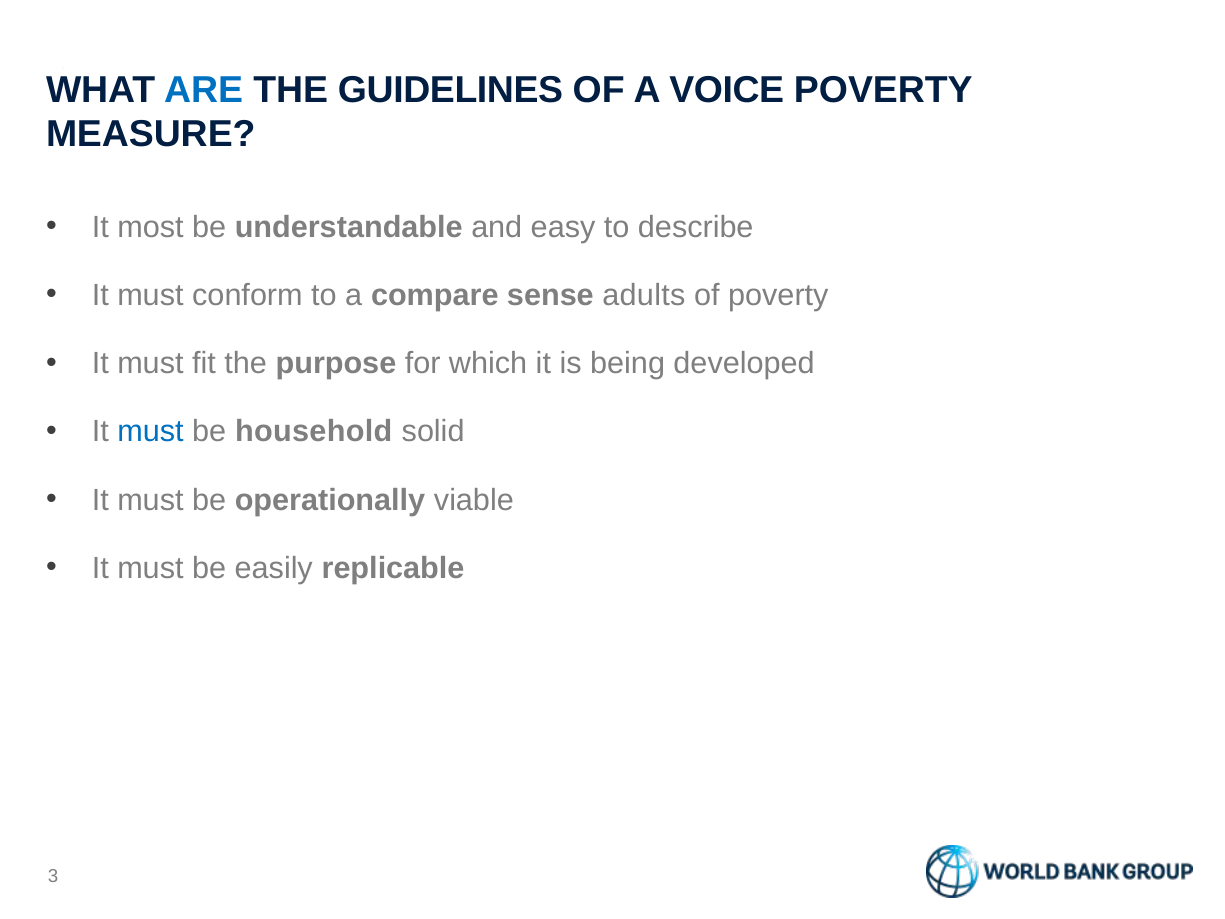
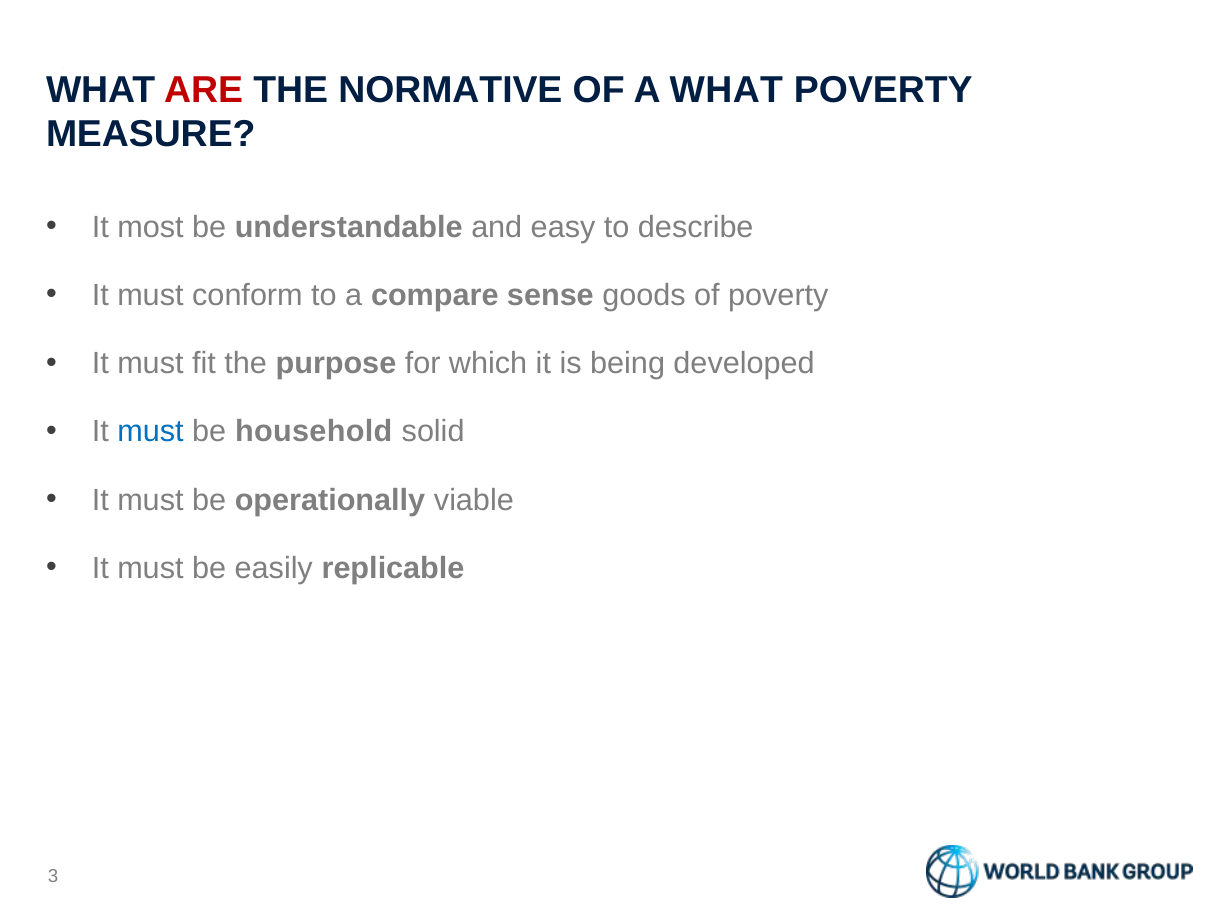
ARE colour: blue -> red (204, 90)
GUIDELINES: GUIDELINES -> NORMATIVE (450, 90)
A VOICE: VOICE -> WHAT (726, 90)
adults: adults -> goods (644, 295)
